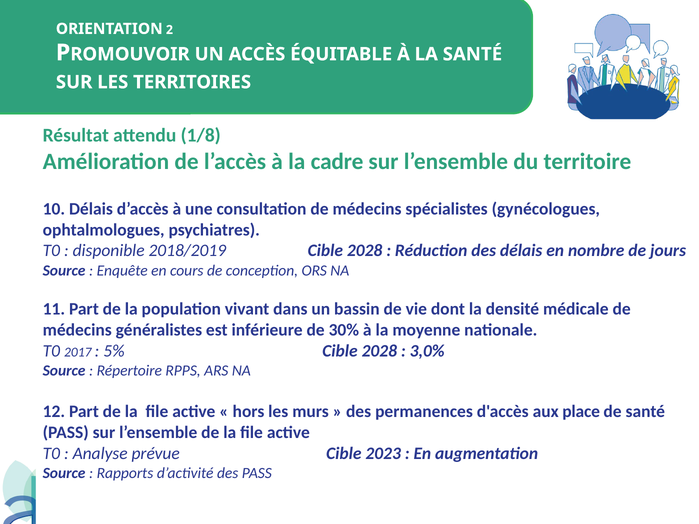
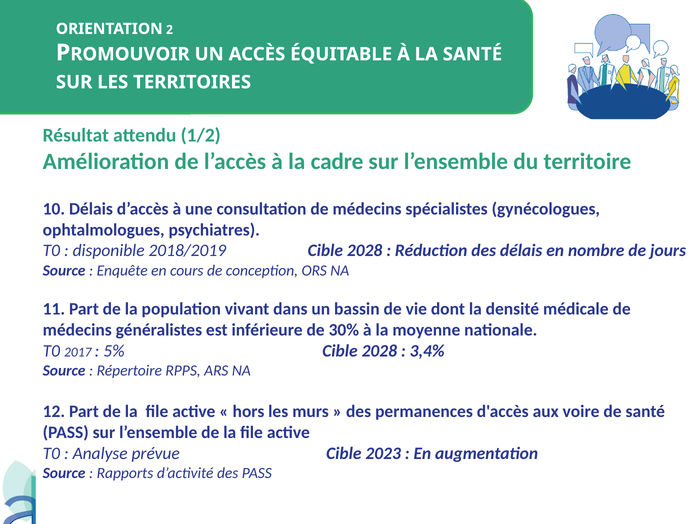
1/8: 1/8 -> 1/2 (201, 136)
3,0%: 3,0% -> 3,4% (427, 351)
place: place -> voire (581, 412)
